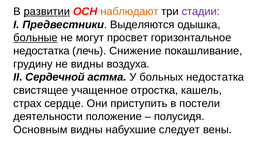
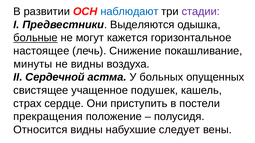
развитии underline: present -> none (47, 11)
наблюдают colour: orange -> blue (129, 11)
просвет: просвет -> кажется (127, 38)
недостатка: недостатка -> настоящее (41, 51)
грудину: грудину -> минуты (33, 64)
больных недостатка: недостатка -> опущенных (215, 77)
отростка: отростка -> подушек (154, 91)
деятельности: деятельности -> прекращения (48, 117)
Основным: Основным -> Относится (40, 130)
